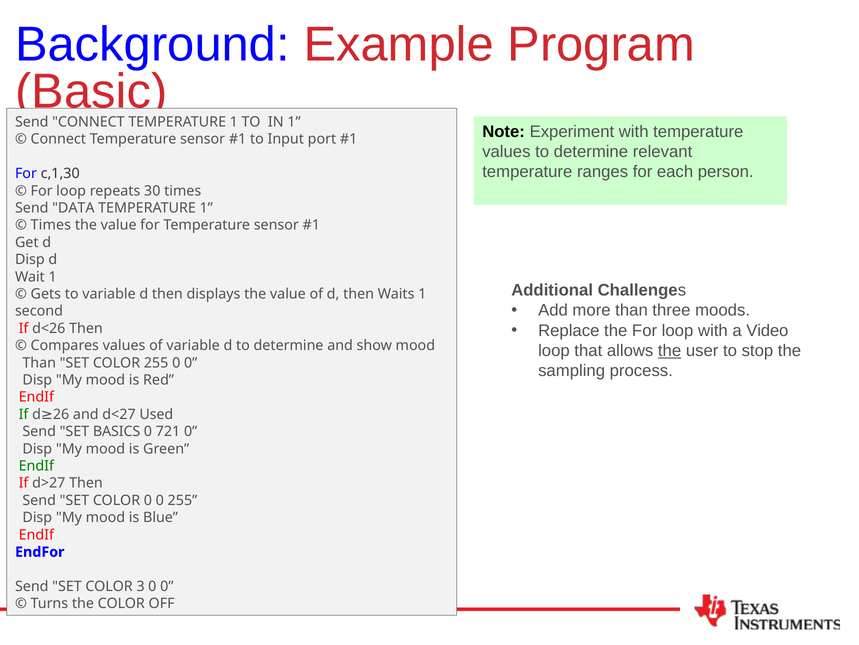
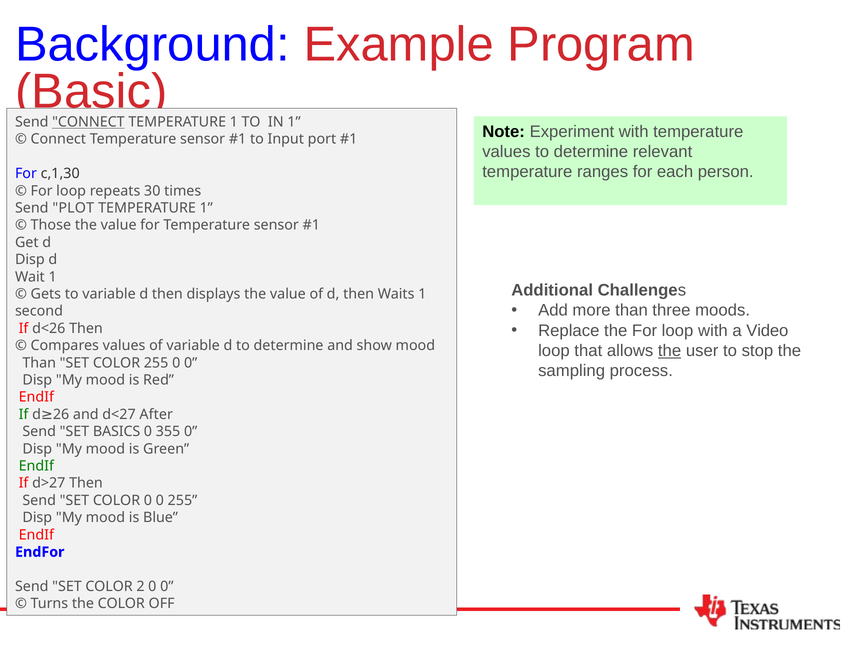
CONNECT underline: none -> present (88, 122)
DATA: DATA -> PLOT (73, 208)
Times: Times -> Those (51, 225)
Used: Used -> After (156, 414)
721: 721 -> 355 (168, 431)
3: 3 -> 2 (140, 586)
